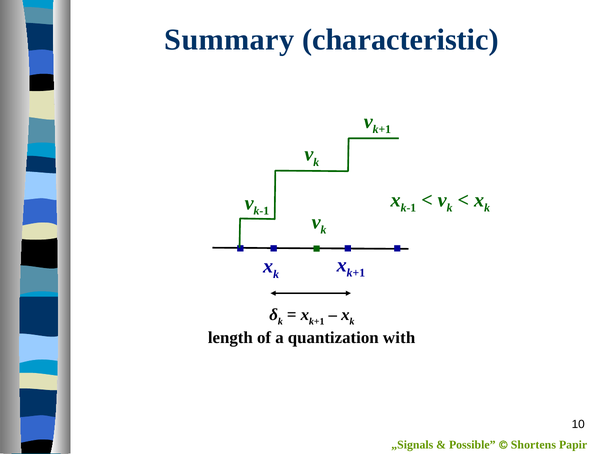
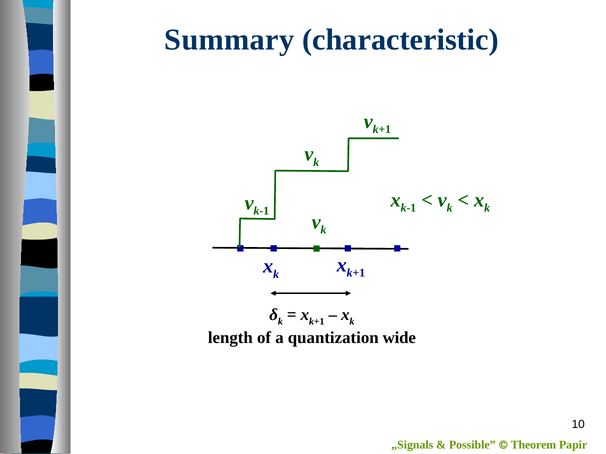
with: with -> wide (399, 338)
Shortens: Shortens -> Theorem (533, 445)
